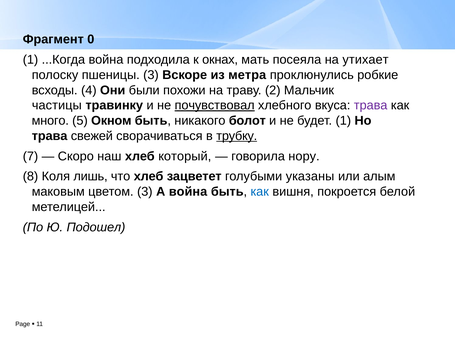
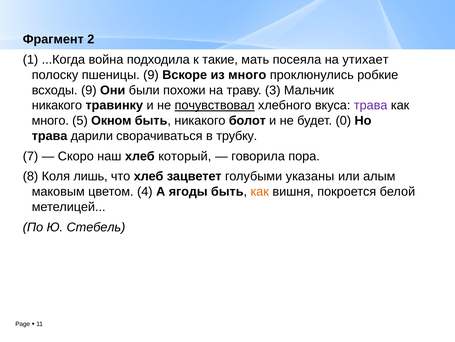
0: 0 -> 2 (91, 39)
окнах: окнах -> такие (220, 60)
пшеницы 3: 3 -> 9 (151, 75)
из метра: метра -> много (247, 75)
всходы 4: 4 -> 9 (89, 90)
2: 2 -> 3 (273, 90)
частицы: частицы -> никакого (57, 105)
будет 1: 1 -> 0 (343, 120)
свежей: свежей -> дарили (92, 136)
трубку underline: present -> none (237, 136)
нору: нору -> пора (304, 156)
цветом 3: 3 -> 4 (145, 191)
А война: война -> ягоды (188, 191)
как colour: blue -> orange (260, 191)
Подошел: Подошел -> Стебель (96, 227)
